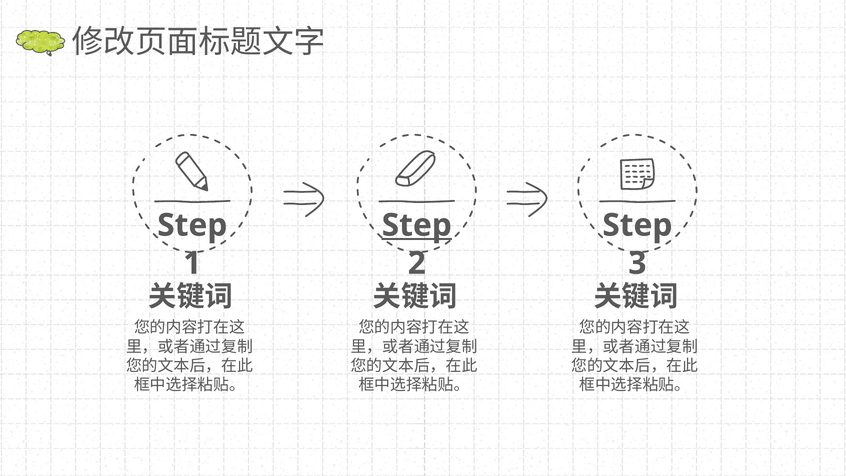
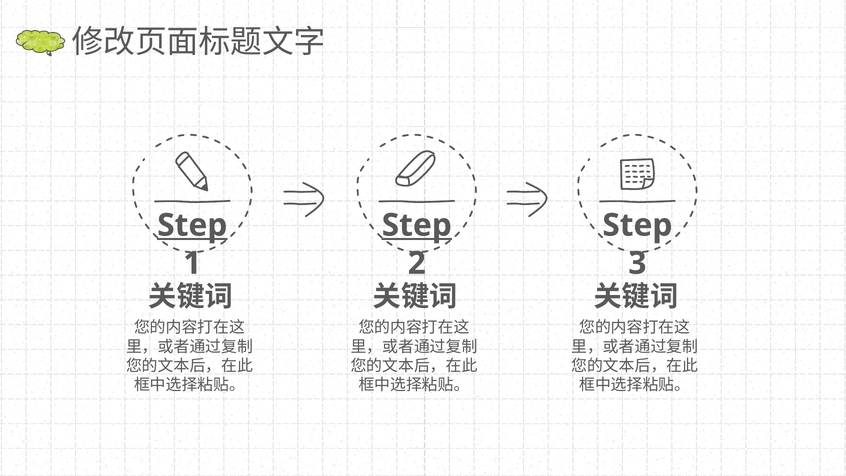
Step underline: none -> present (192, 225)
